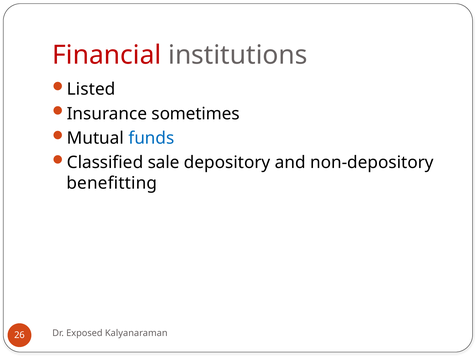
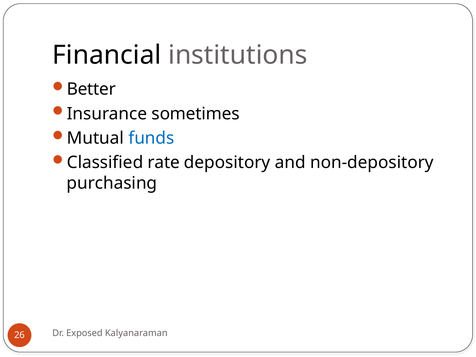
Financial colour: red -> black (107, 55)
Listed: Listed -> Better (91, 89)
sale: sale -> rate (164, 163)
benefitting: benefitting -> purchasing (112, 183)
